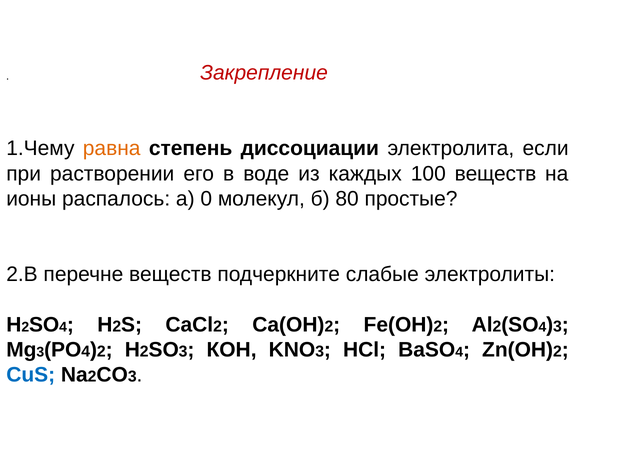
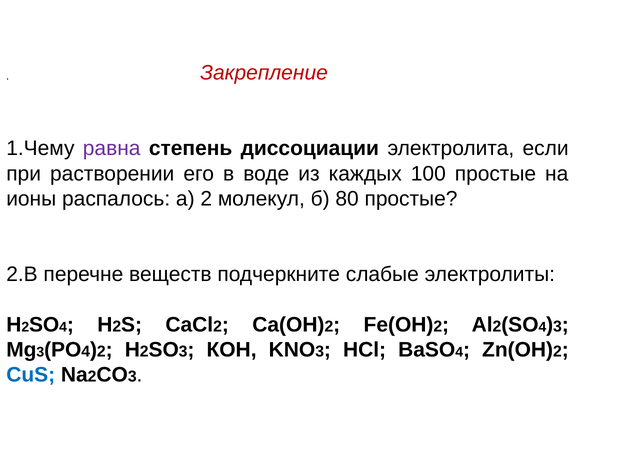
равна colour: orange -> purple (112, 148)
100 веществ: веществ -> простые (495, 174)
а 0: 0 -> 2 (206, 199)
